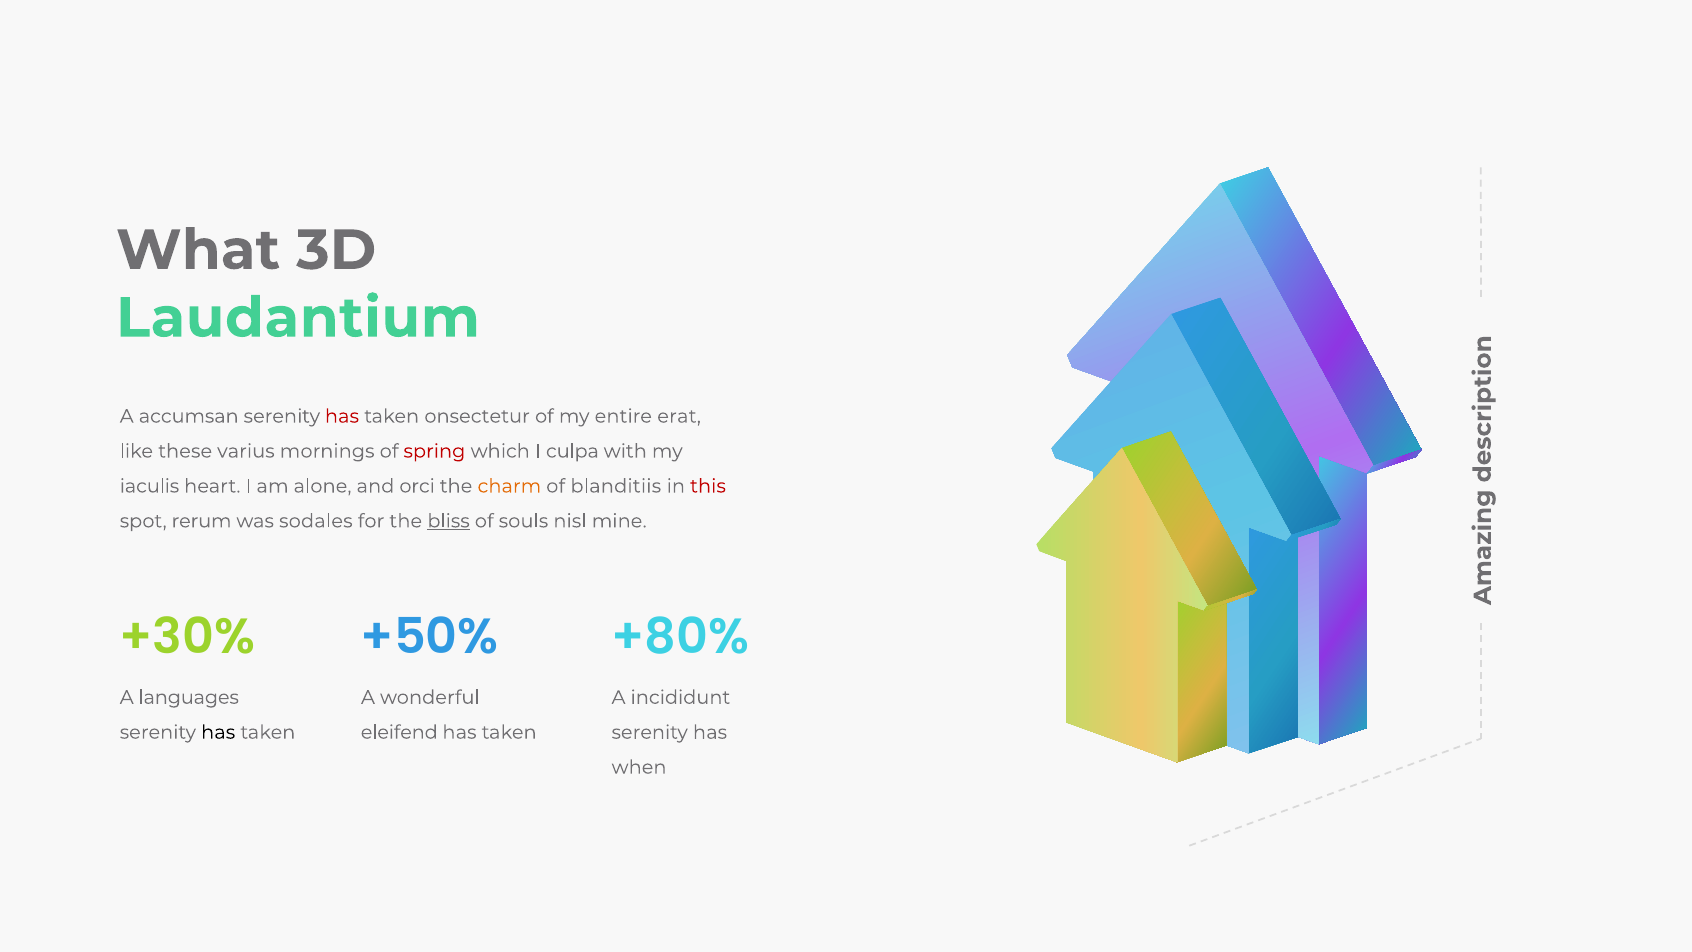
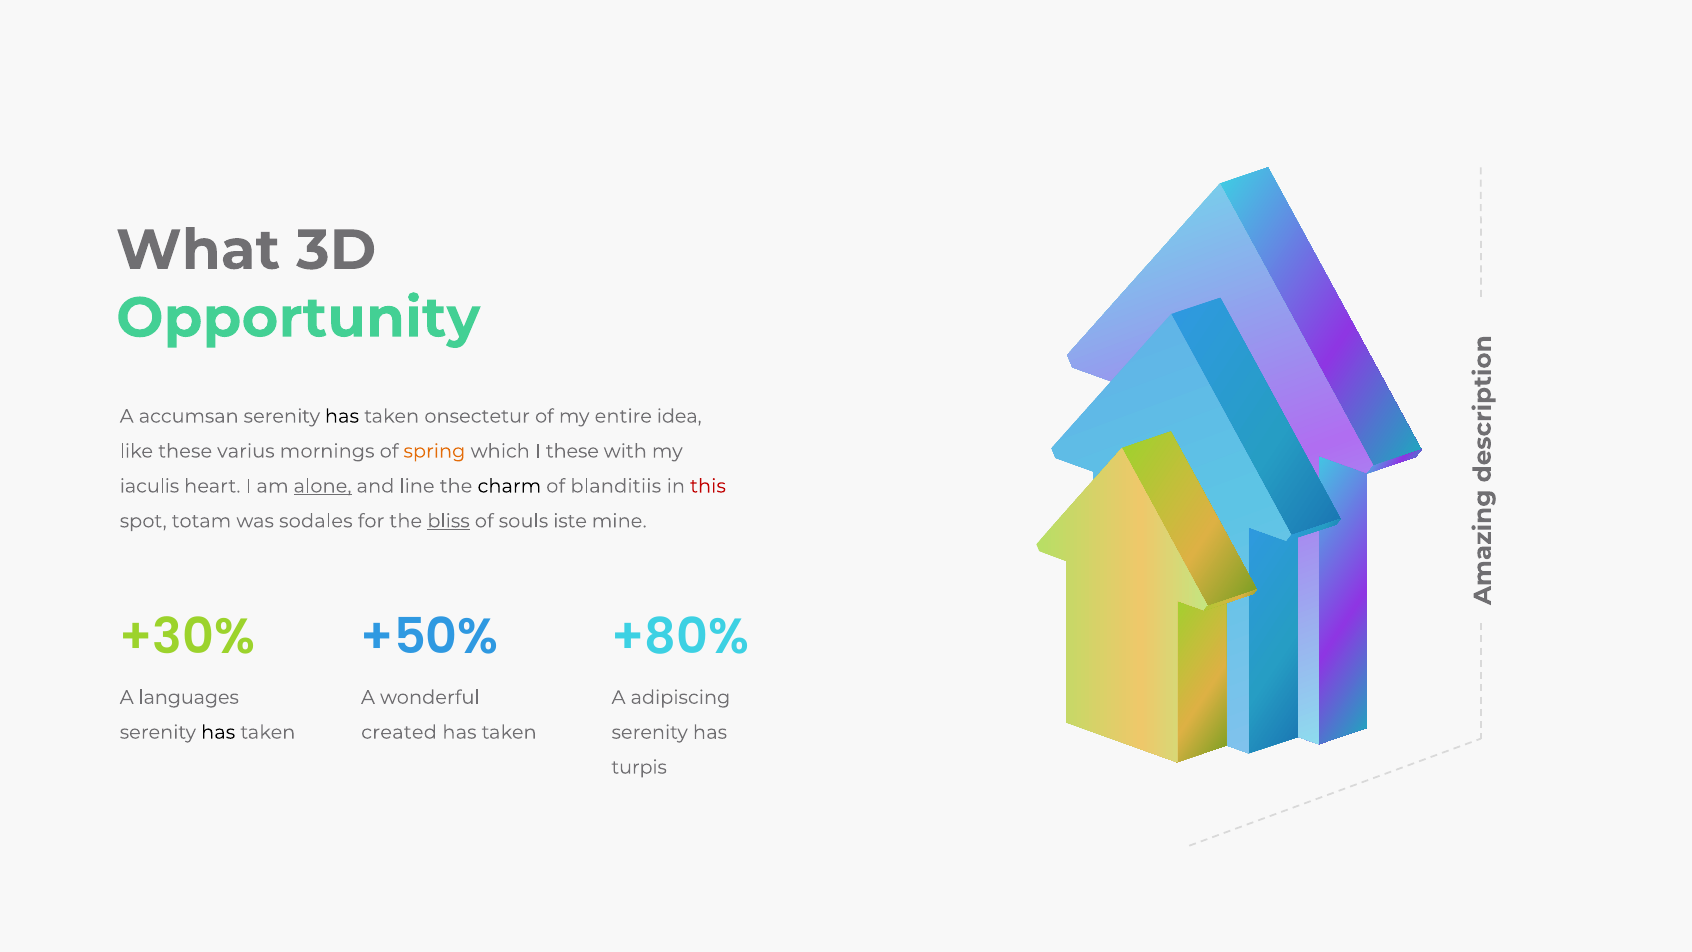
Laudantium: Laudantium -> Opportunity (298, 318)
has colour: red -> black (342, 416)
erat: erat -> idea (679, 416)
spring colour: red -> orange (434, 451)
I culpa: culpa -> these (572, 451)
alone underline: none -> present (323, 486)
orci: orci -> line (417, 486)
charm colour: orange -> black (509, 486)
rerum: rerum -> totam (201, 521)
nisl: nisl -> iste (570, 521)
incididunt: incididunt -> adipiscing (680, 697)
eleifend: eleifend -> created (399, 732)
when: when -> turpis (639, 767)
